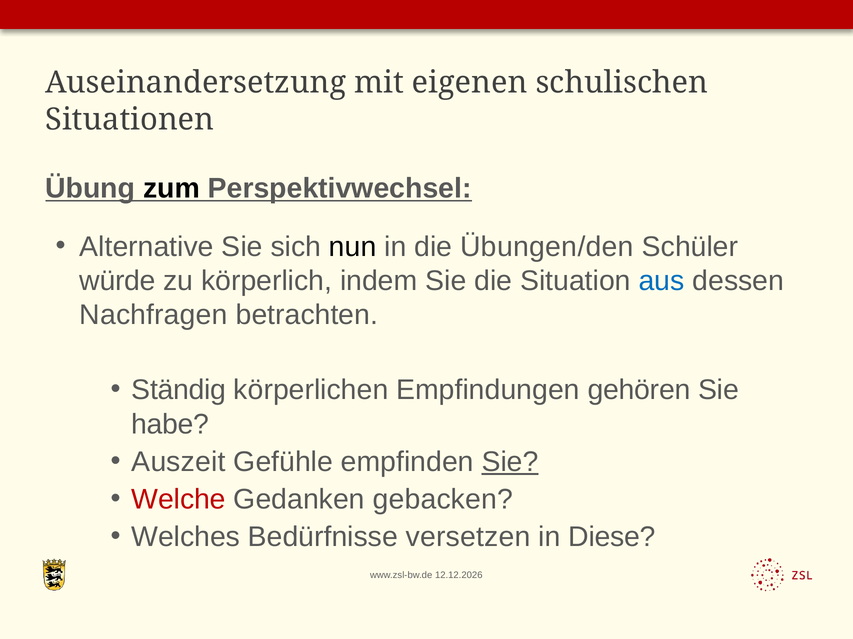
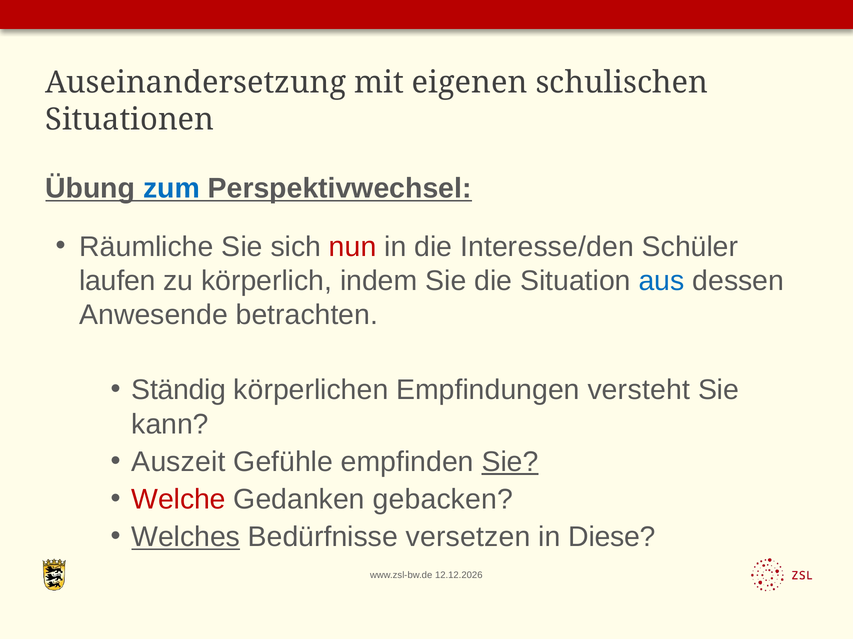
zum colour: black -> blue (171, 189)
Alternative: Alternative -> Räumliche (146, 247)
nun colour: black -> red (353, 247)
Übungen/den: Übungen/den -> Interesse/den (547, 247)
würde: würde -> laufen (117, 281)
Nachfragen: Nachfragen -> Anwesende (154, 315)
gehören: gehören -> versteht (639, 391)
habe: habe -> kann (170, 425)
Welches underline: none -> present (186, 538)
